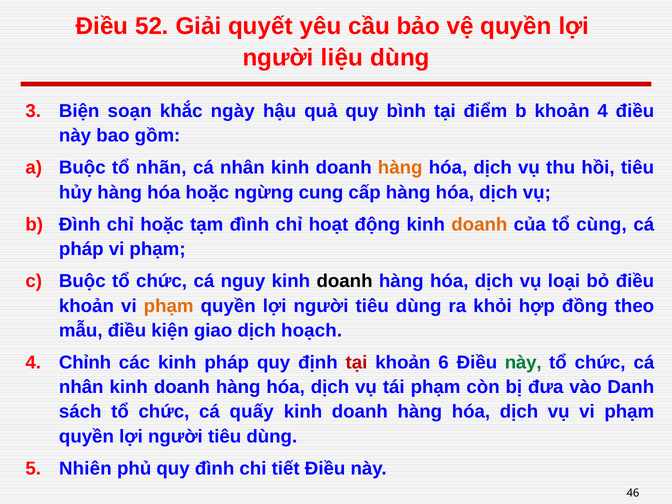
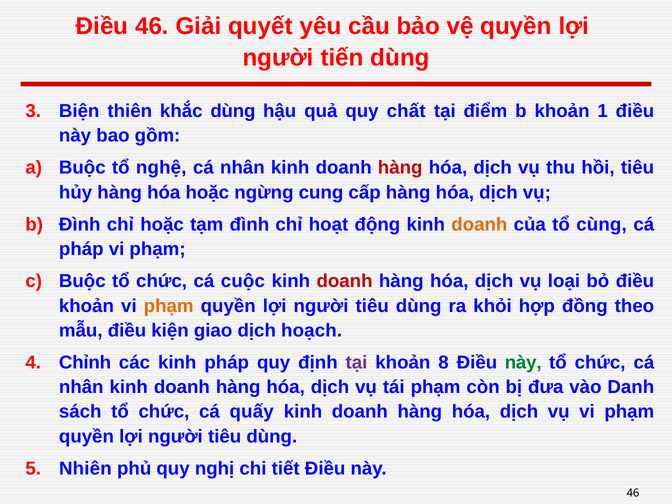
Điều 52: 52 -> 46 (152, 26)
liệu: liệu -> tiến (342, 58)
soạn: soạn -> thiên (130, 111)
khắc ngày: ngày -> dùng (233, 111)
bình: bình -> chất (406, 111)
khoản 4: 4 -> 1 (603, 111)
nhãn: nhãn -> nghệ (161, 168)
hàng colour: orange -> red (400, 168)
nguy: nguy -> cuộc (243, 281)
doanh colour: black -> red (345, 281)
tại colour: red -> purple (356, 363)
6: 6 -> 8 (443, 363)
quy đình: đình -> nghị (215, 469)
